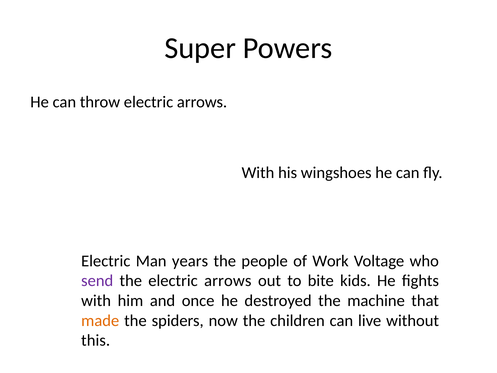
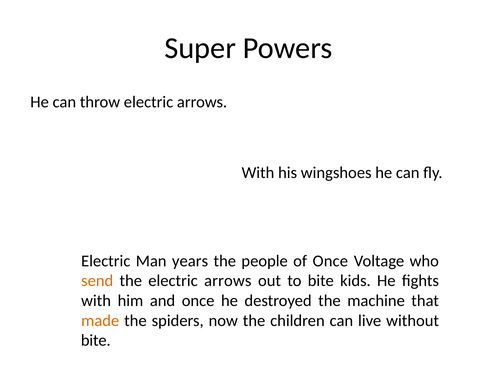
of Work: Work -> Once (330, 261)
send colour: purple -> orange (97, 281)
this: this -> bite (96, 340)
